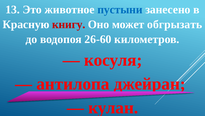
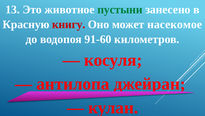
пустыни colour: blue -> green (120, 9)
обгрызать: обгрызать -> насекомое (175, 24)
26-60: 26-60 -> 91-60 (98, 39)
